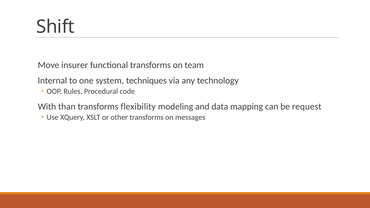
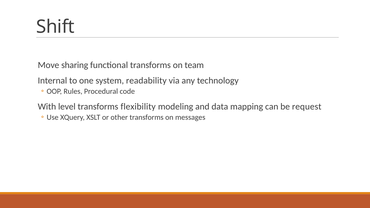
insurer: insurer -> sharing (75, 65)
techniques: techniques -> readability (146, 81)
than: than -> level (67, 107)
